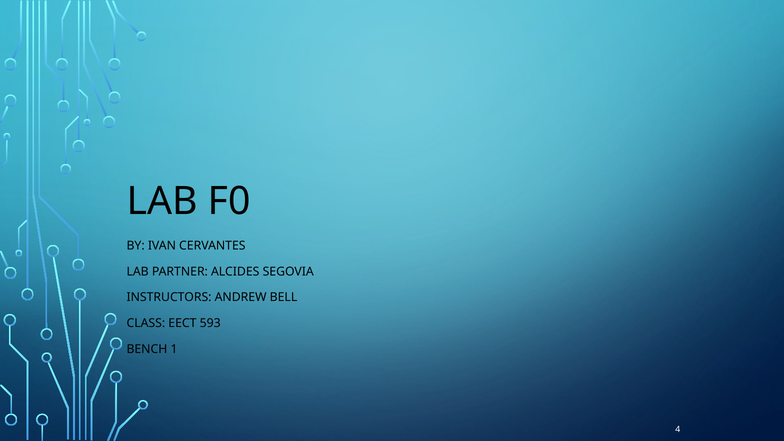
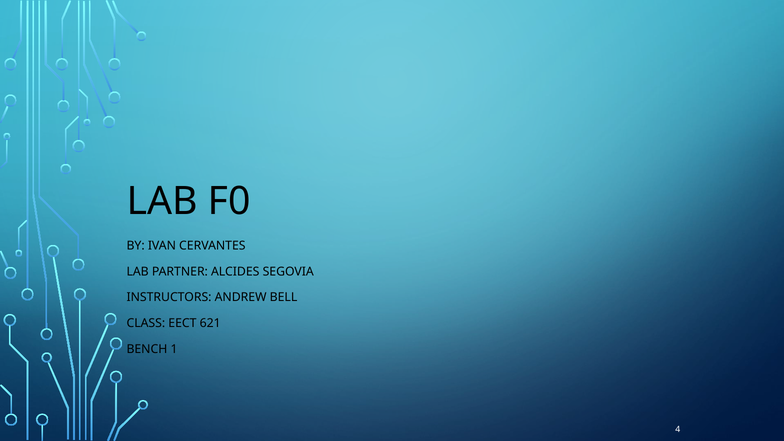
593: 593 -> 621 (210, 323)
